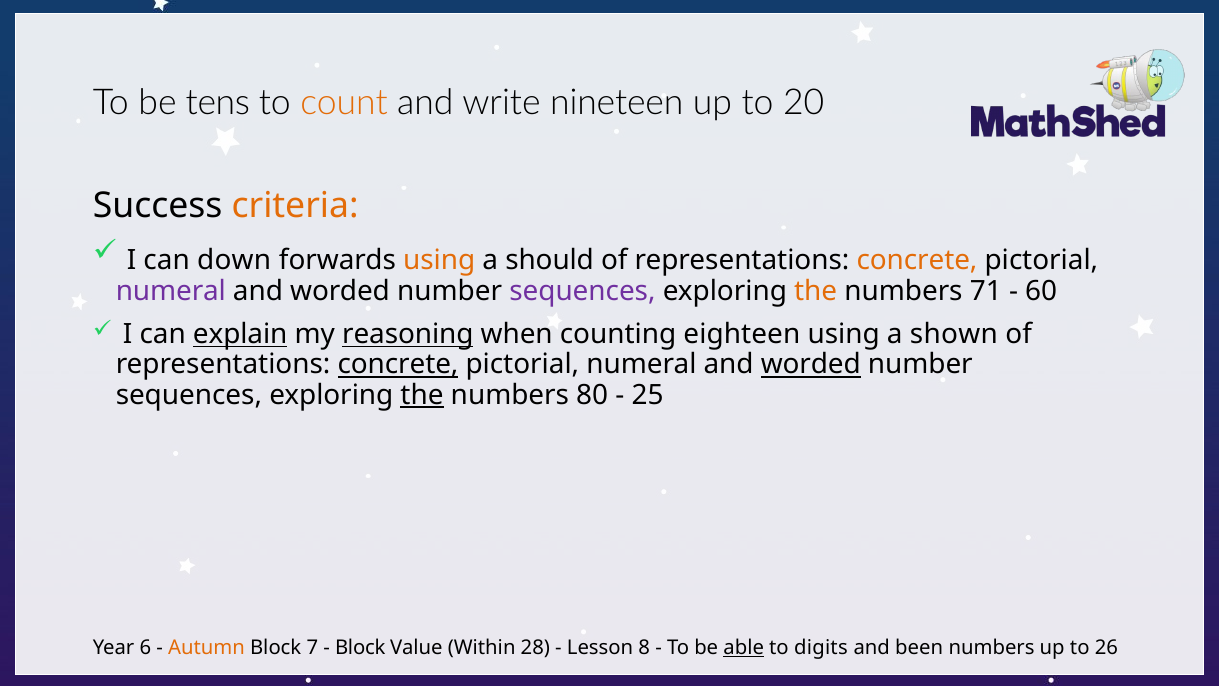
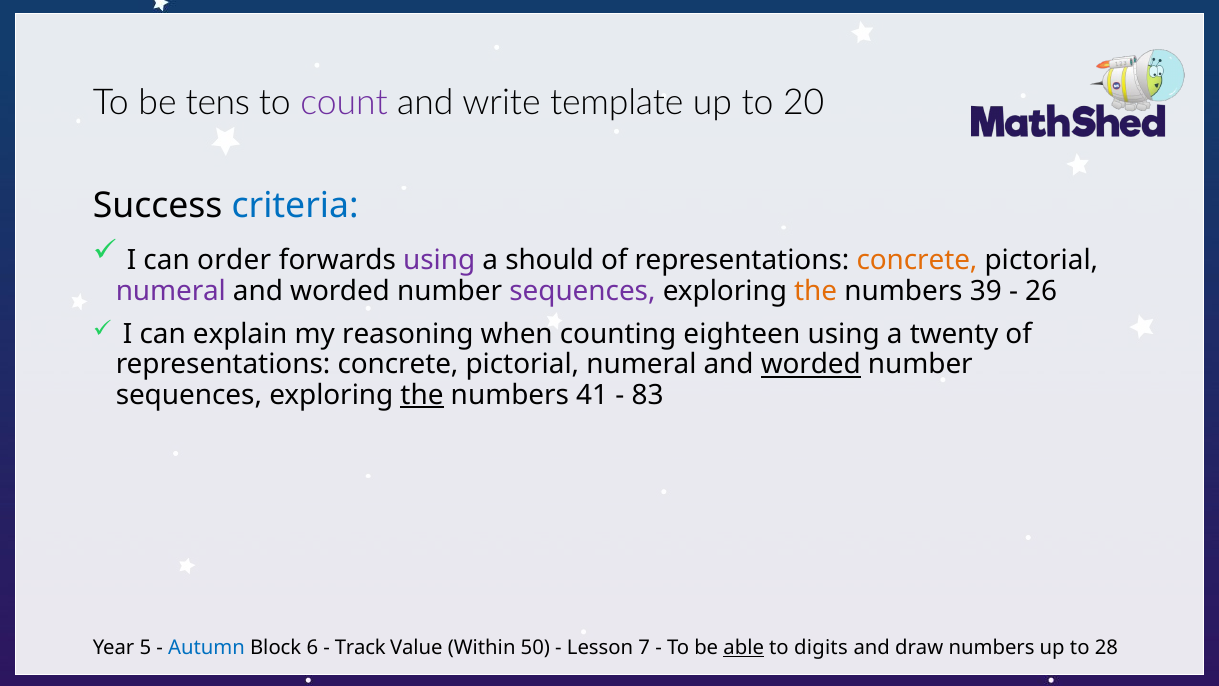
count colour: orange -> purple (344, 103)
nineteen: nineteen -> template (617, 103)
criteria colour: orange -> blue (295, 206)
down: down -> order (234, 260)
using colour: orange -> purple (439, 260)
71: 71 -> 39 (986, 292)
60: 60 -> 26 (1041, 292)
explain underline: present -> none (240, 334)
reasoning underline: present -> none (408, 334)
shown: shown -> twenty (954, 334)
concrete underline: present -> none (398, 365)
80: 80 -> 41 (592, 395)
25: 25 -> 83 (648, 395)
6: 6 -> 5 (145, 648)
Autumn colour: orange -> blue (207, 648)
7: 7 -> 6 (312, 648)
Block: Block -> Track (360, 648)
28: 28 -> 50 (535, 648)
8: 8 -> 7 (644, 648)
been: been -> draw (919, 648)
26: 26 -> 28 (1106, 648)
